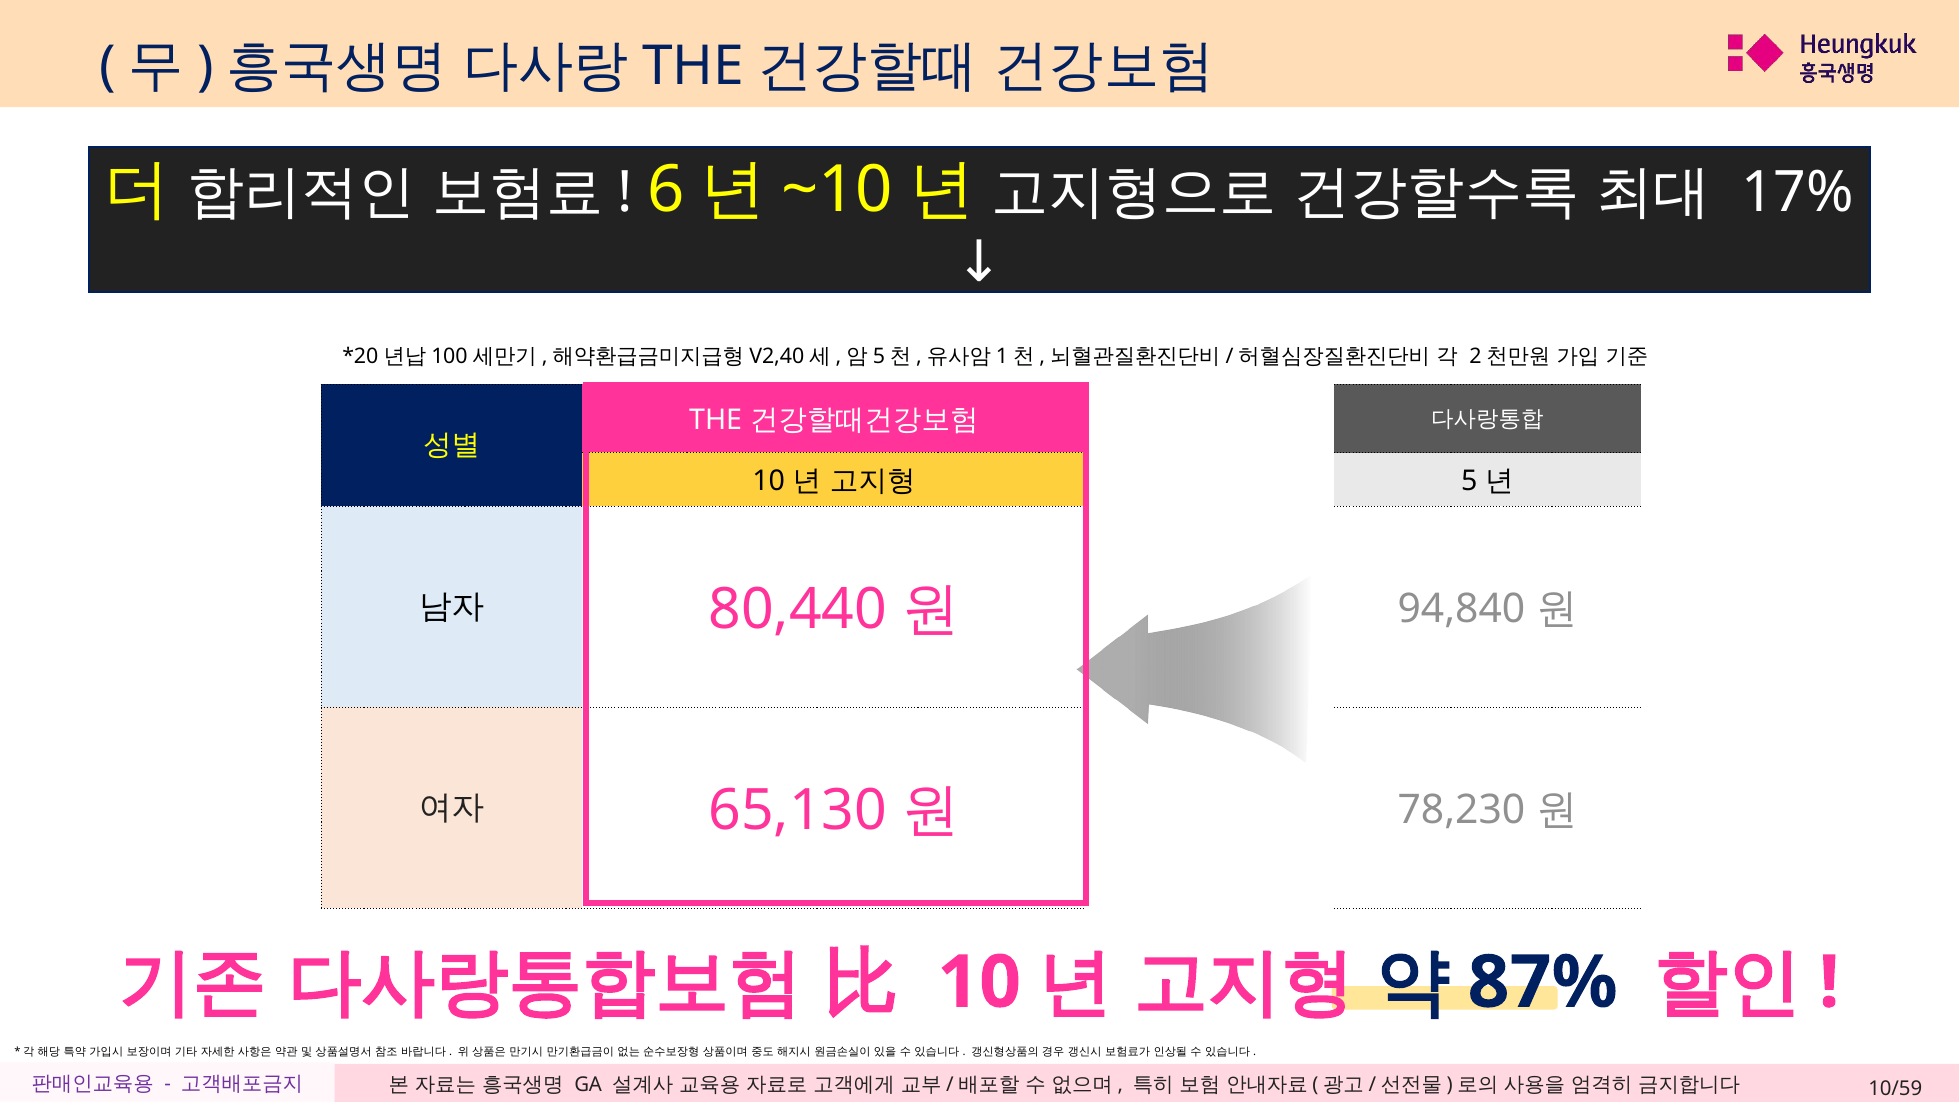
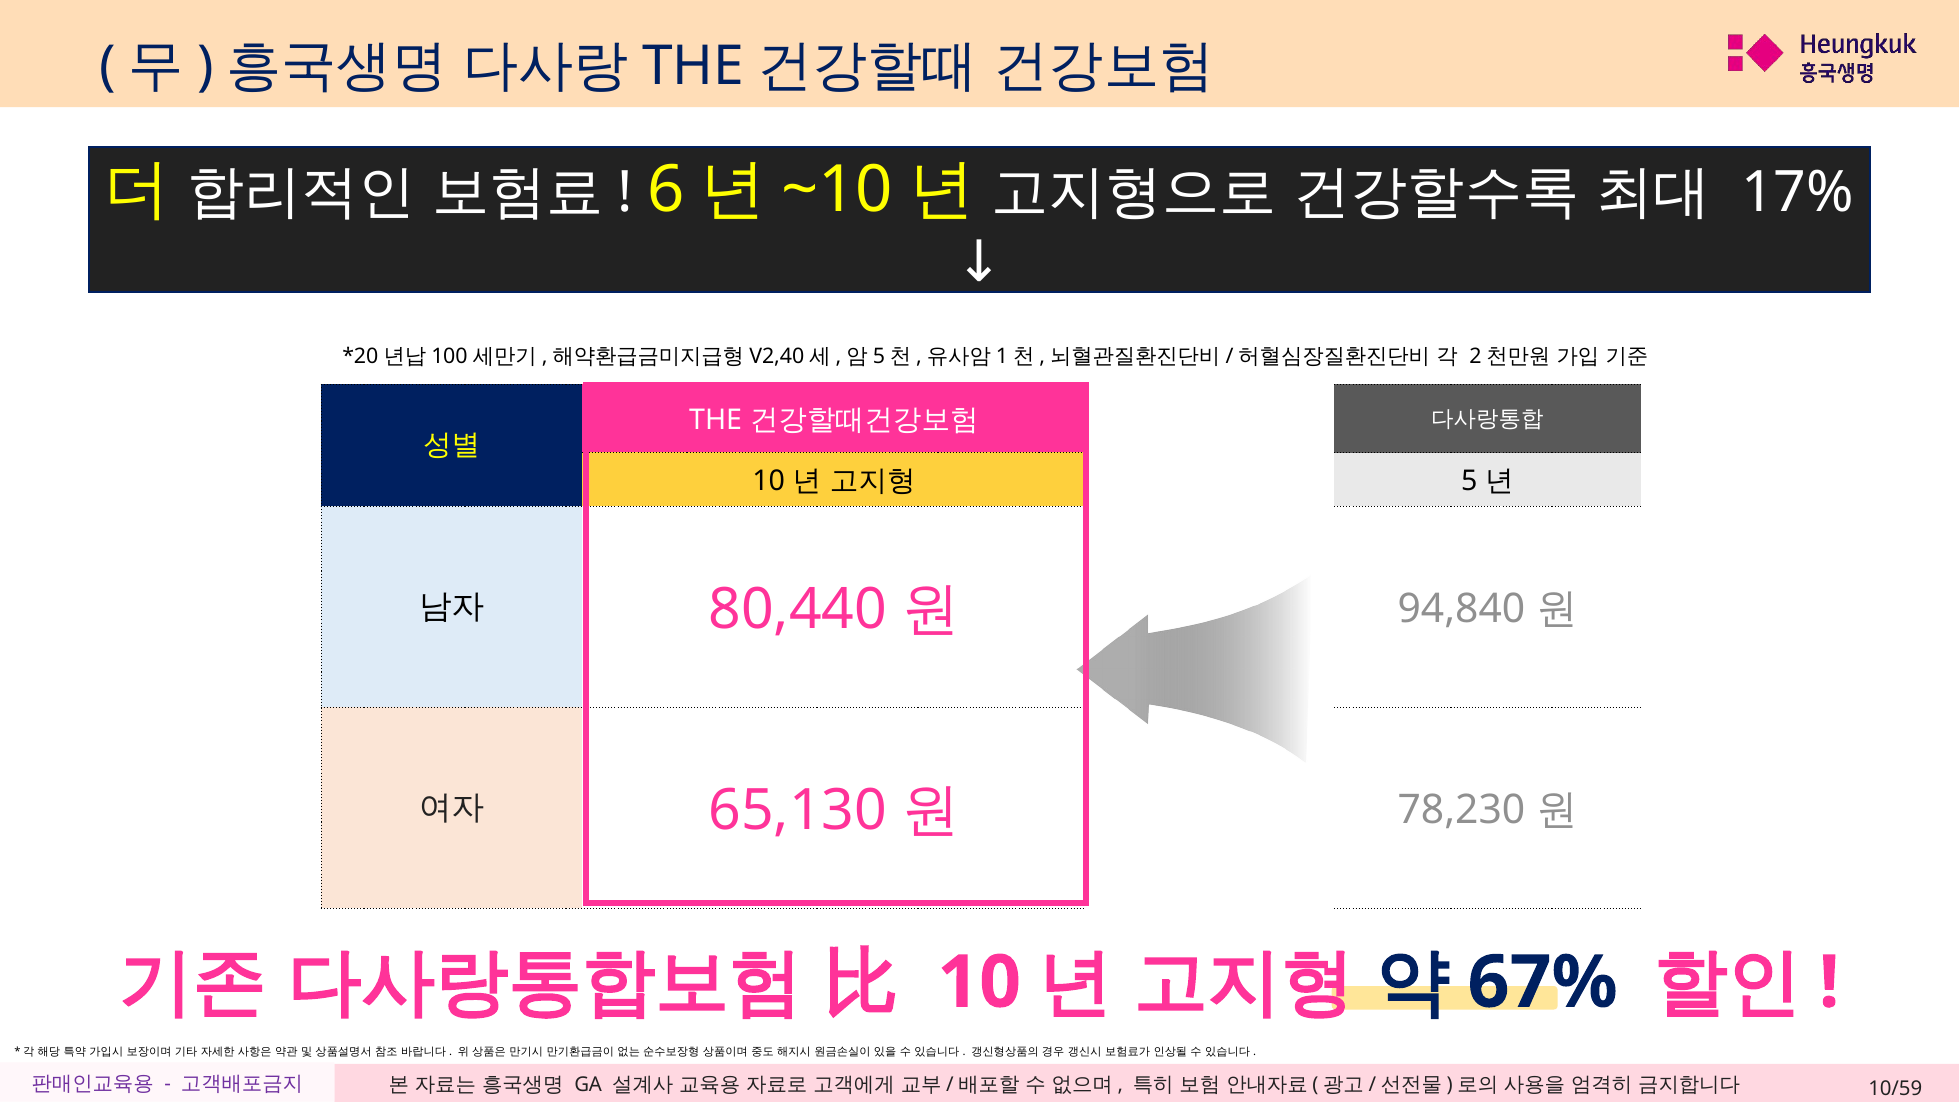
87%: 87% -> 67% (1543, 983)
